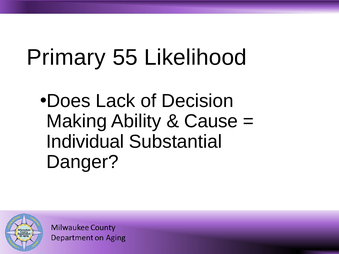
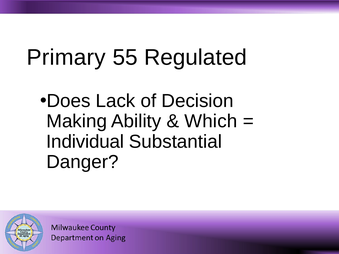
Likelihood: Likelihood -> Regulated (195, 58)
Cause: Cause -> Which (211, 121)
